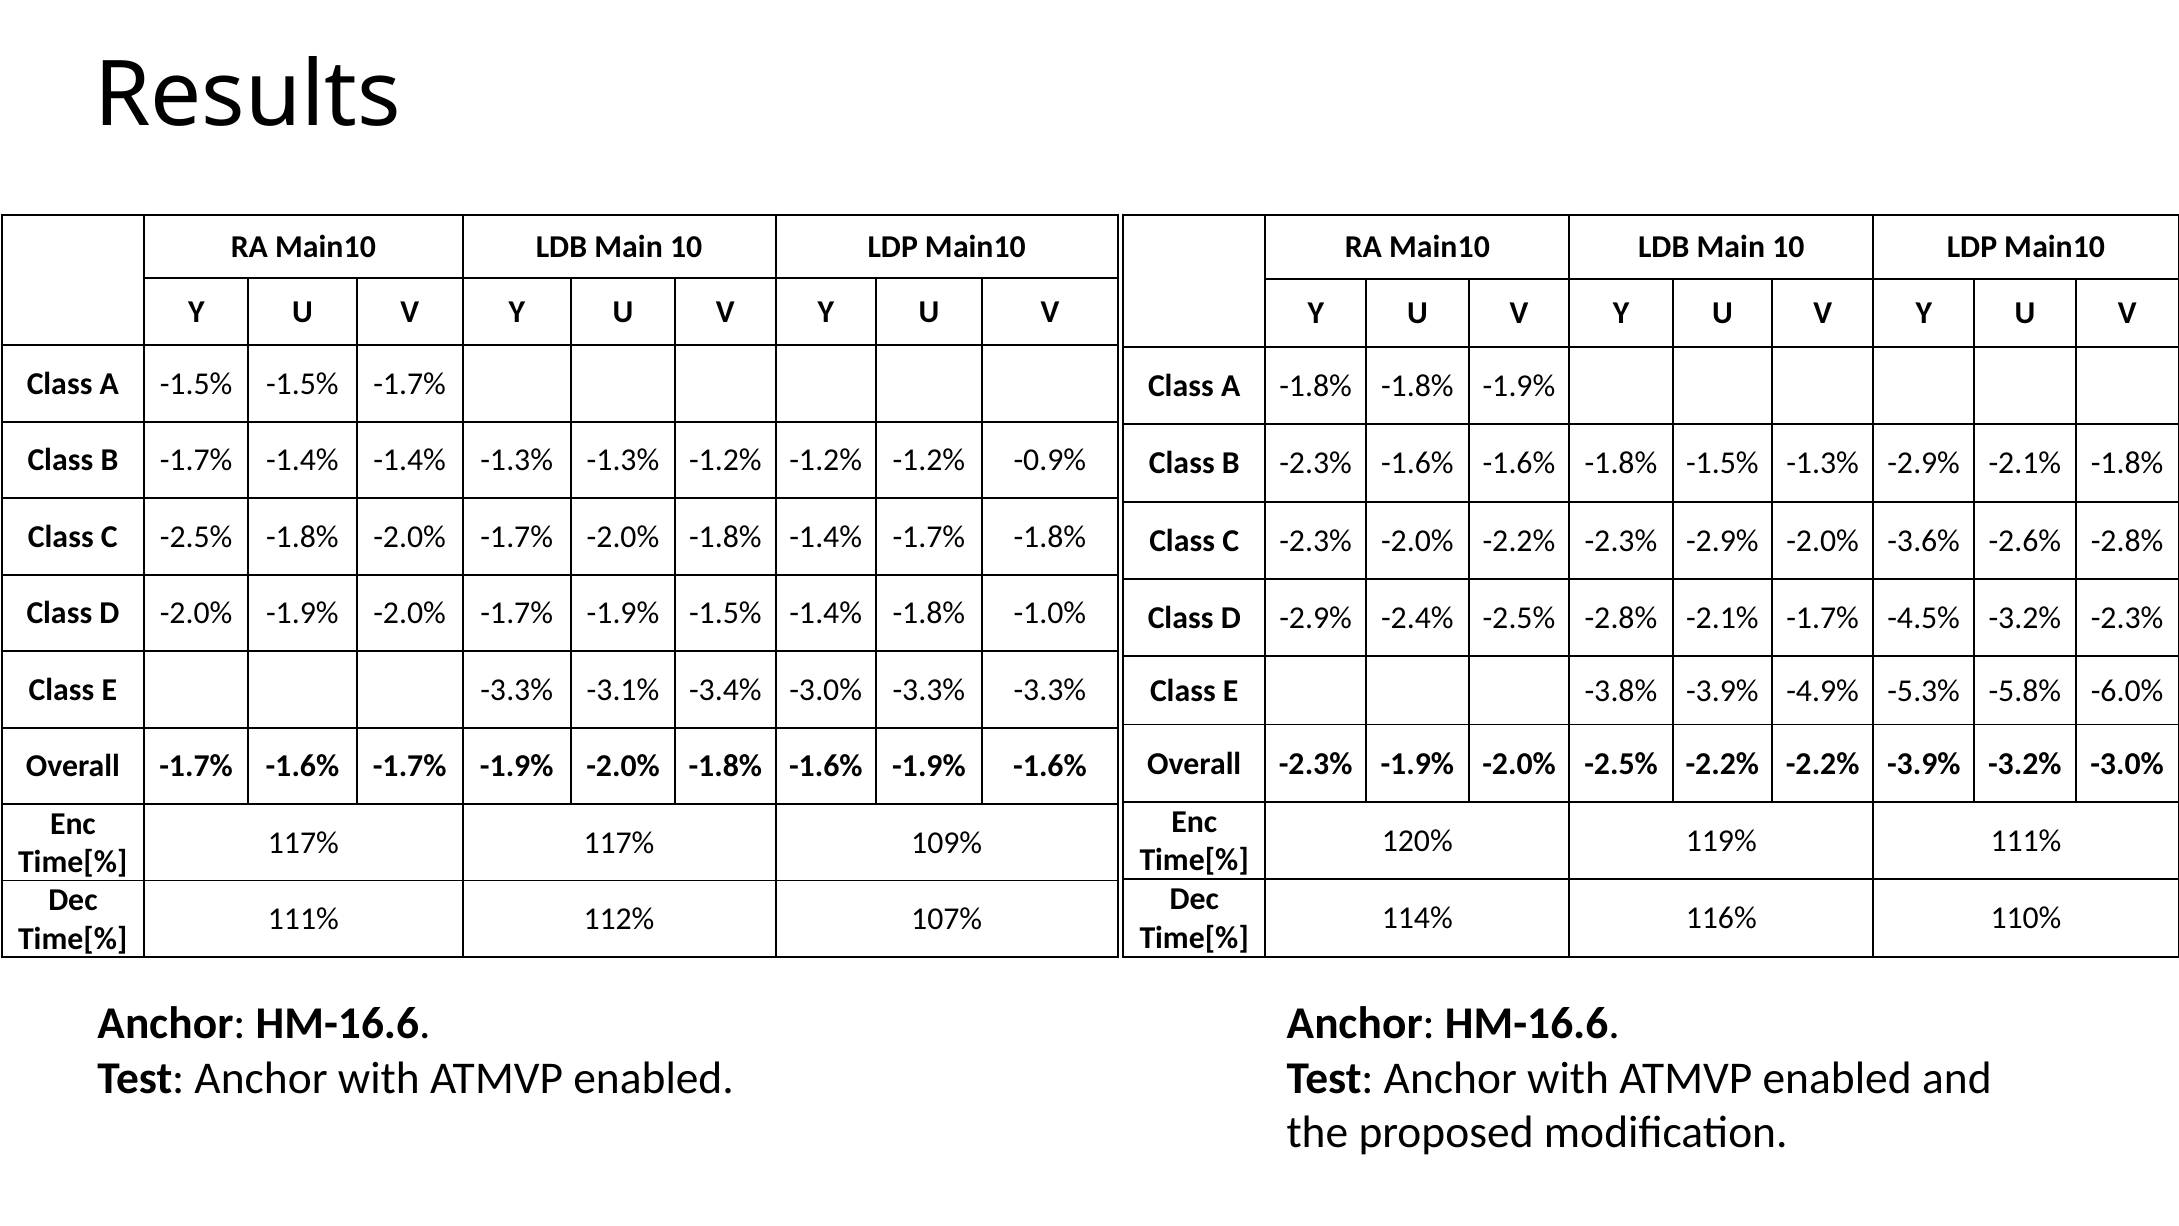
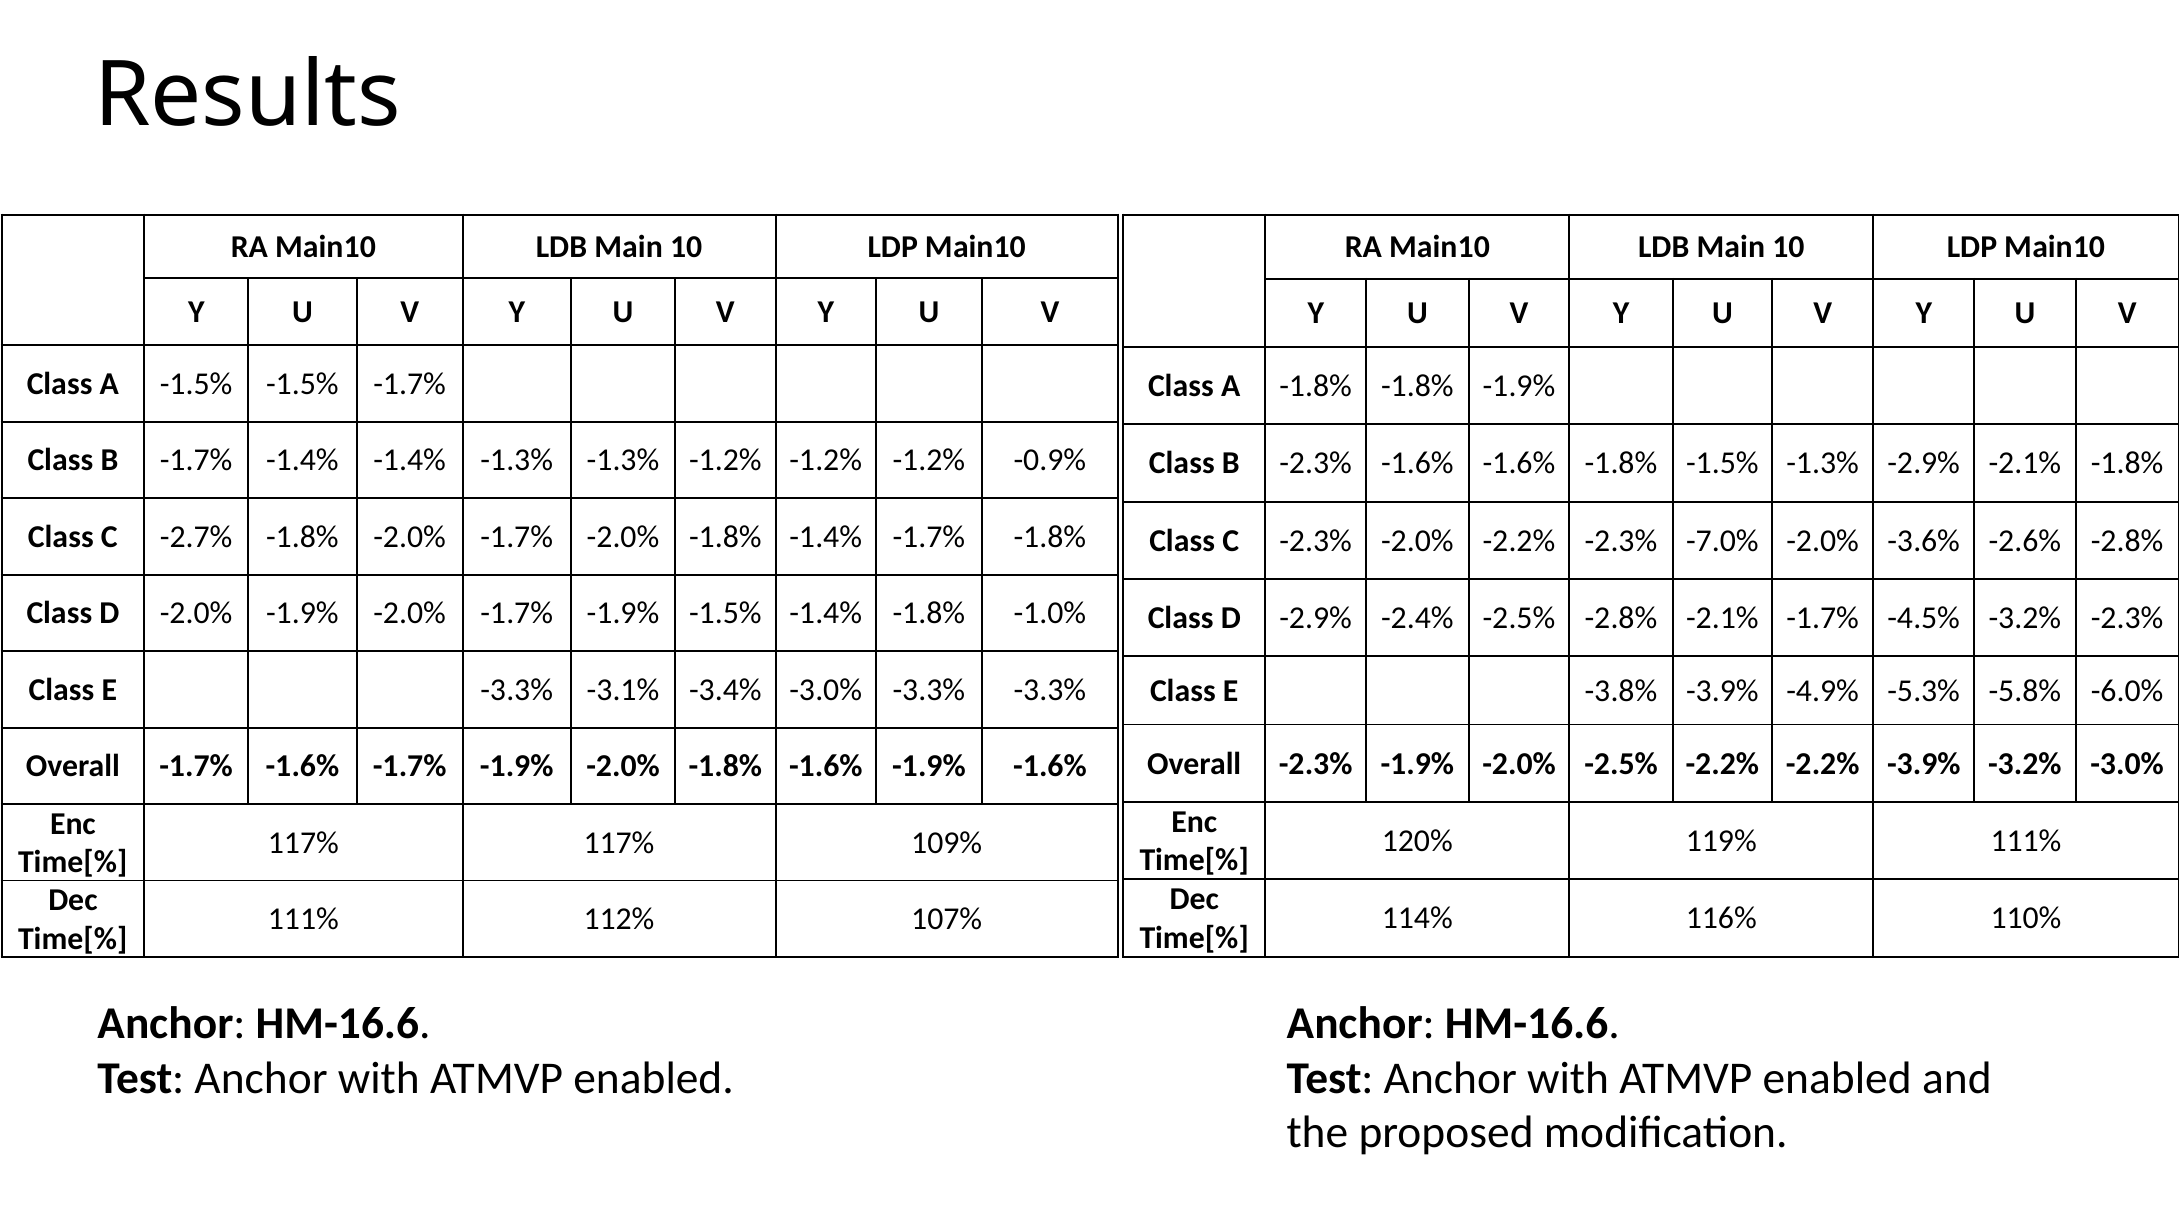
C -2.5%: -2.5% -> -2.7% (196, 537)
-2.3% -2.9%: -2.9% -> -7.0% (1722, 541)
